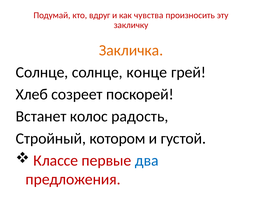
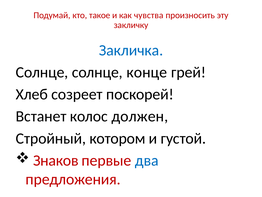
вдруг: вдруг -> такое (100, 15)
Закличка colour: orange -> blue (131, 50)
радость: радость -> должен (140, 116)
Классе: Классе -> Знаков (56, 160)
